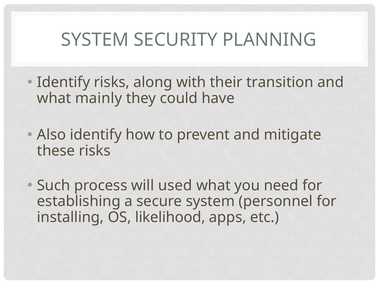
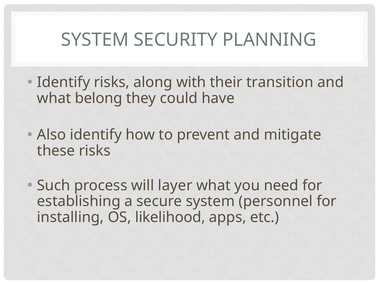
mainly: mainly -> belong (99, 98)
used: used -> layer (175, 186)
